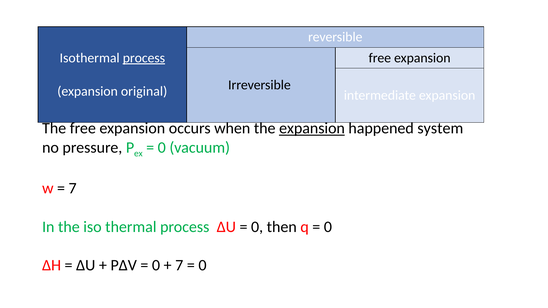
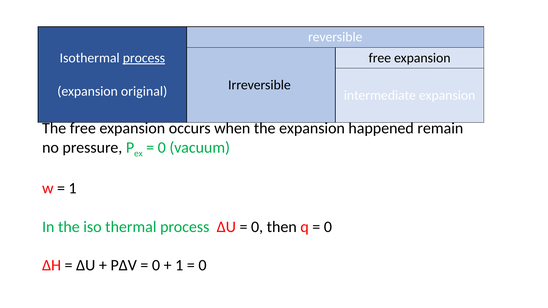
expansion underline: present -> none (312, 128)
system: system -> remain (440, 128)
7: 7 -> 1 (73, 189)
7: 7 -> 1 (179, 265)
